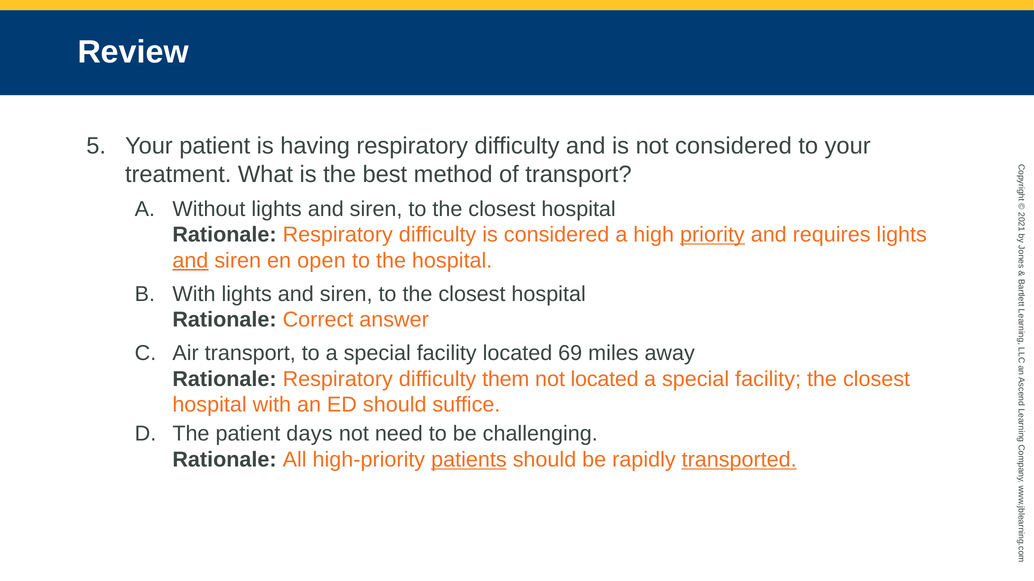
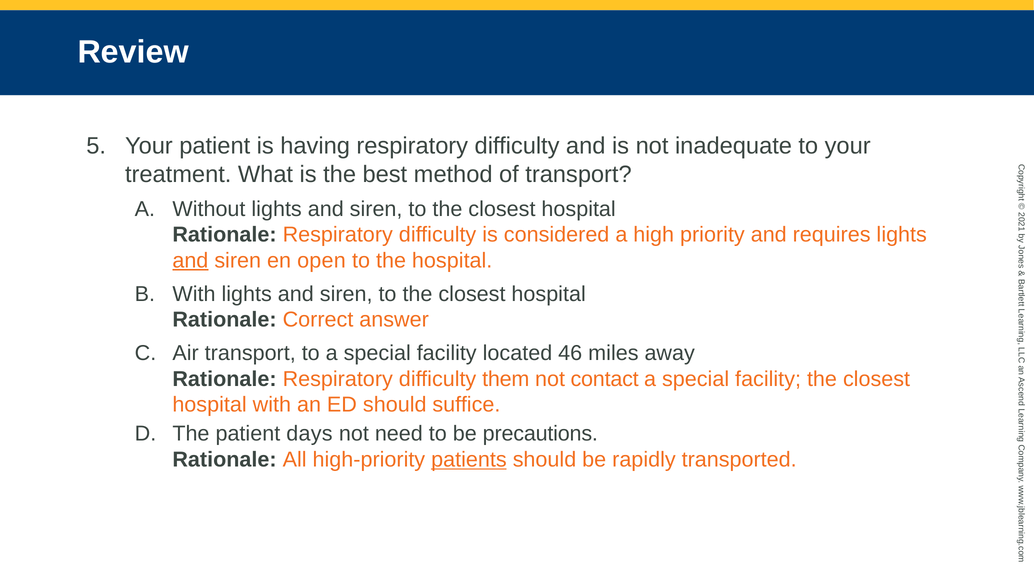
not considered: considered -> inadequate (733, 146)
priority underline: present -> none (712, 235)
69: 69 -> 46 (570, 354)
not located: located -> contact (605, 379)
challenging: challenging -> precautions (540, 434)
transported underline: present -> none (739, 460)
